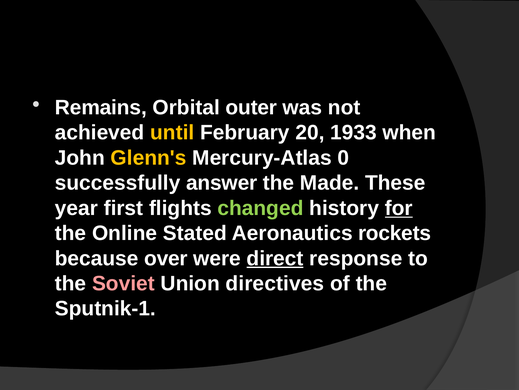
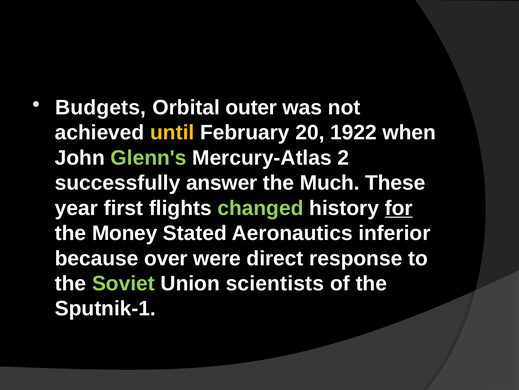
Remains: Remains -> Budgets (101, 107)
1933: 1933 -> 1922 (354, 132)
Glenn's colour: yellow -> light green (149, 158)
0: 0 -> 2 (343, 158)
Made: Made -> Much (330, 183)
Online: Online -> Money (125, 233)
rockets: rockets -> inferior (394, 233)
direct underline: present -> none (275, 258)
Soviet colour: pink -> light green (123, 283)
directives: directives -> scientists (275, 283)
